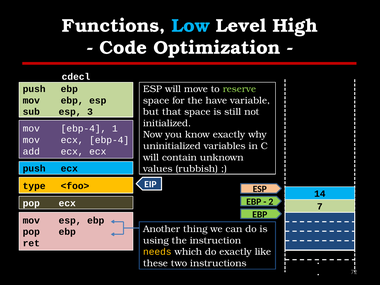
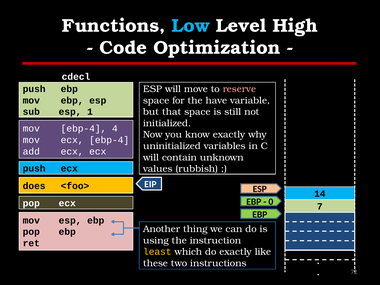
reserve colour: light green -> pink (239, 89)
3: 3 -> 1 (90, 112)
1: 1 -> 4 (115, 129)
type: type -> does (34, 186)
2: 2 -> 0 (271, 202)
needs: needs -> least (157, 252)
